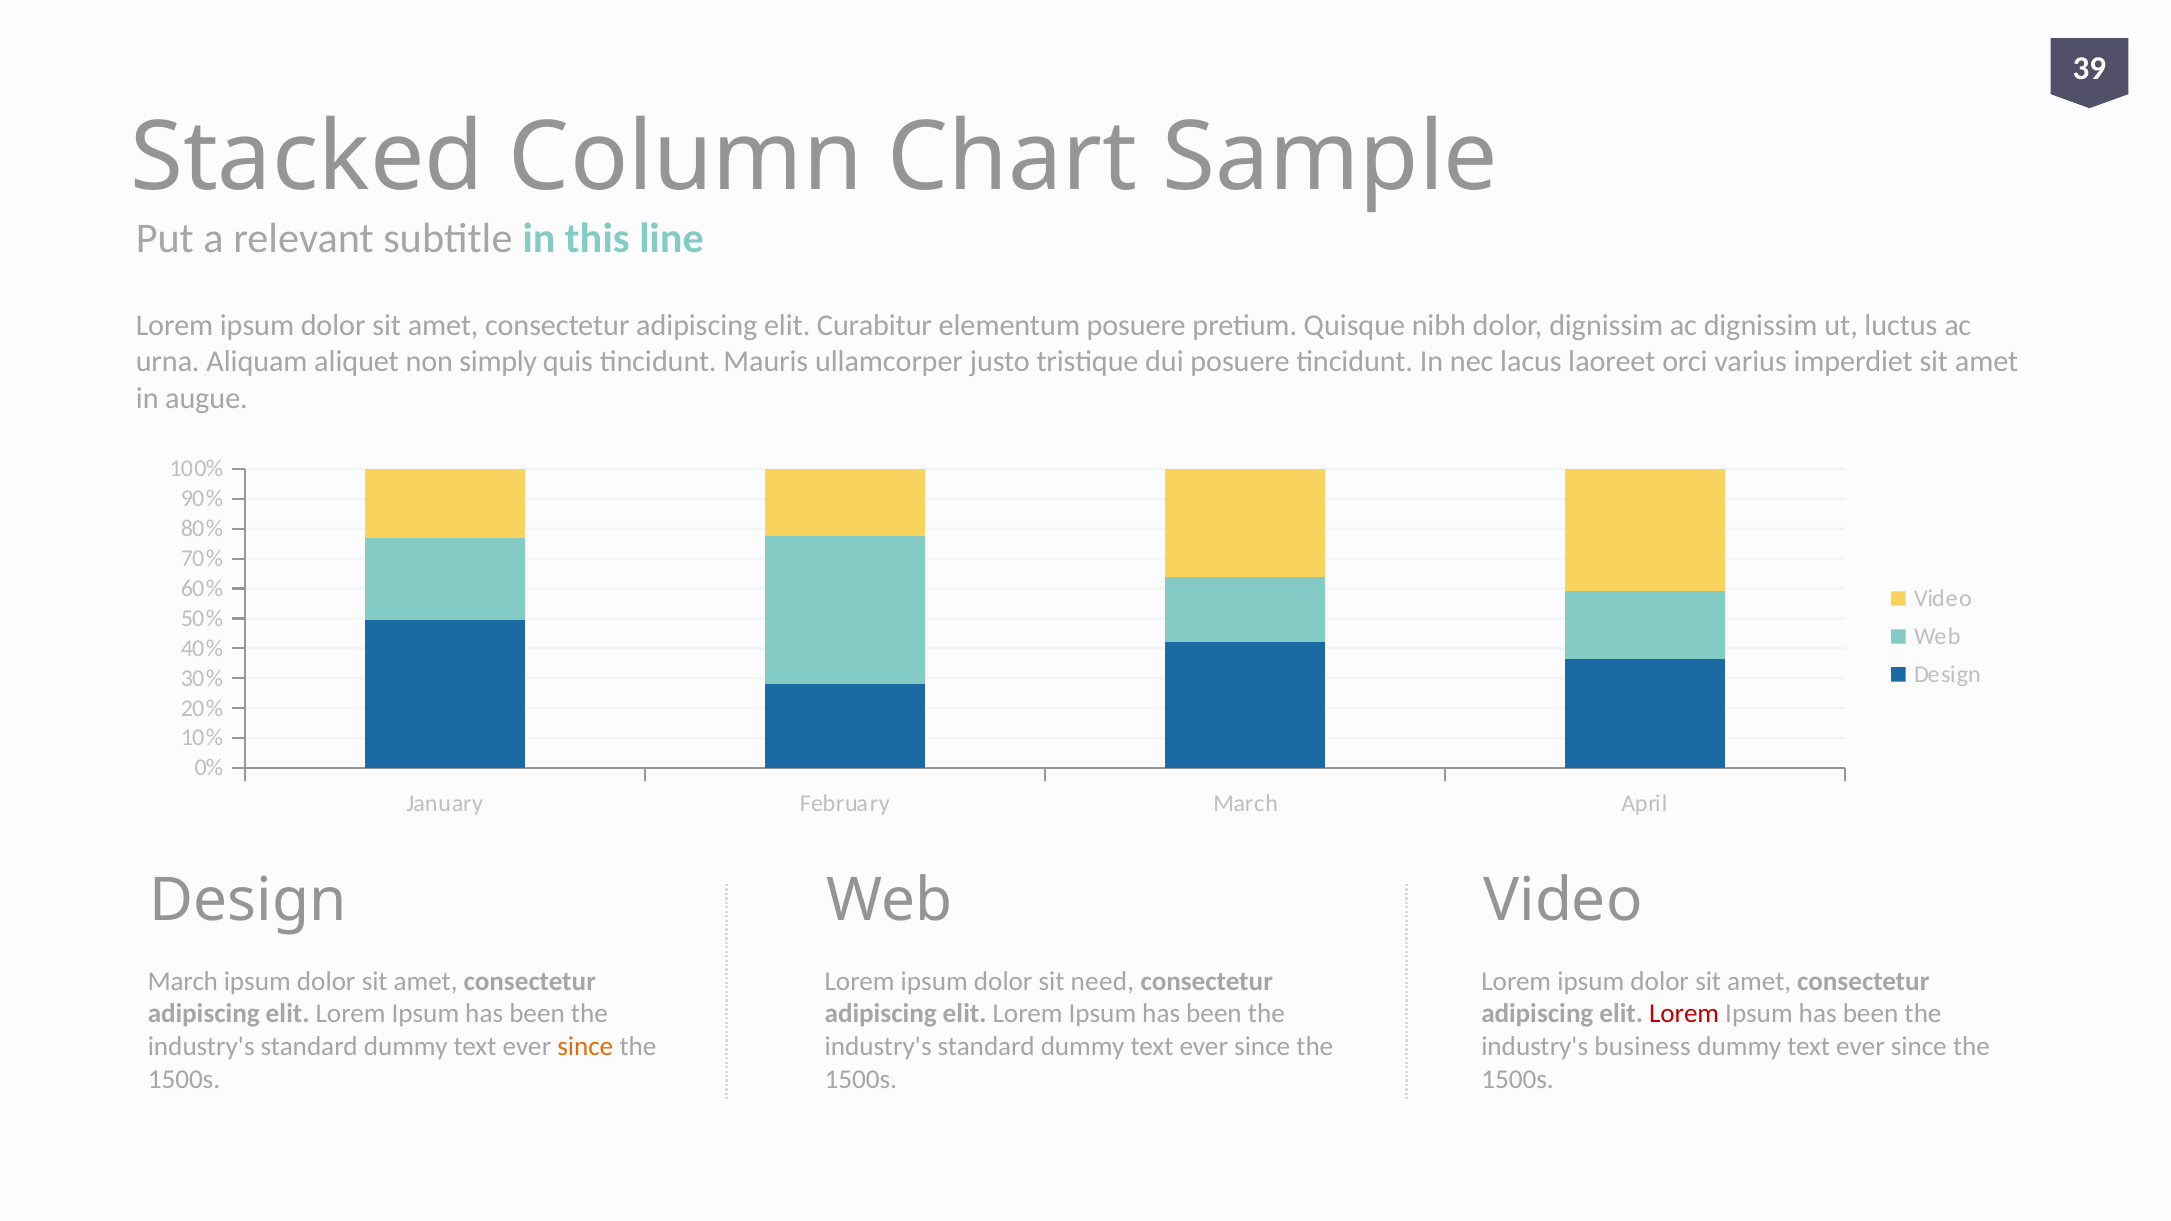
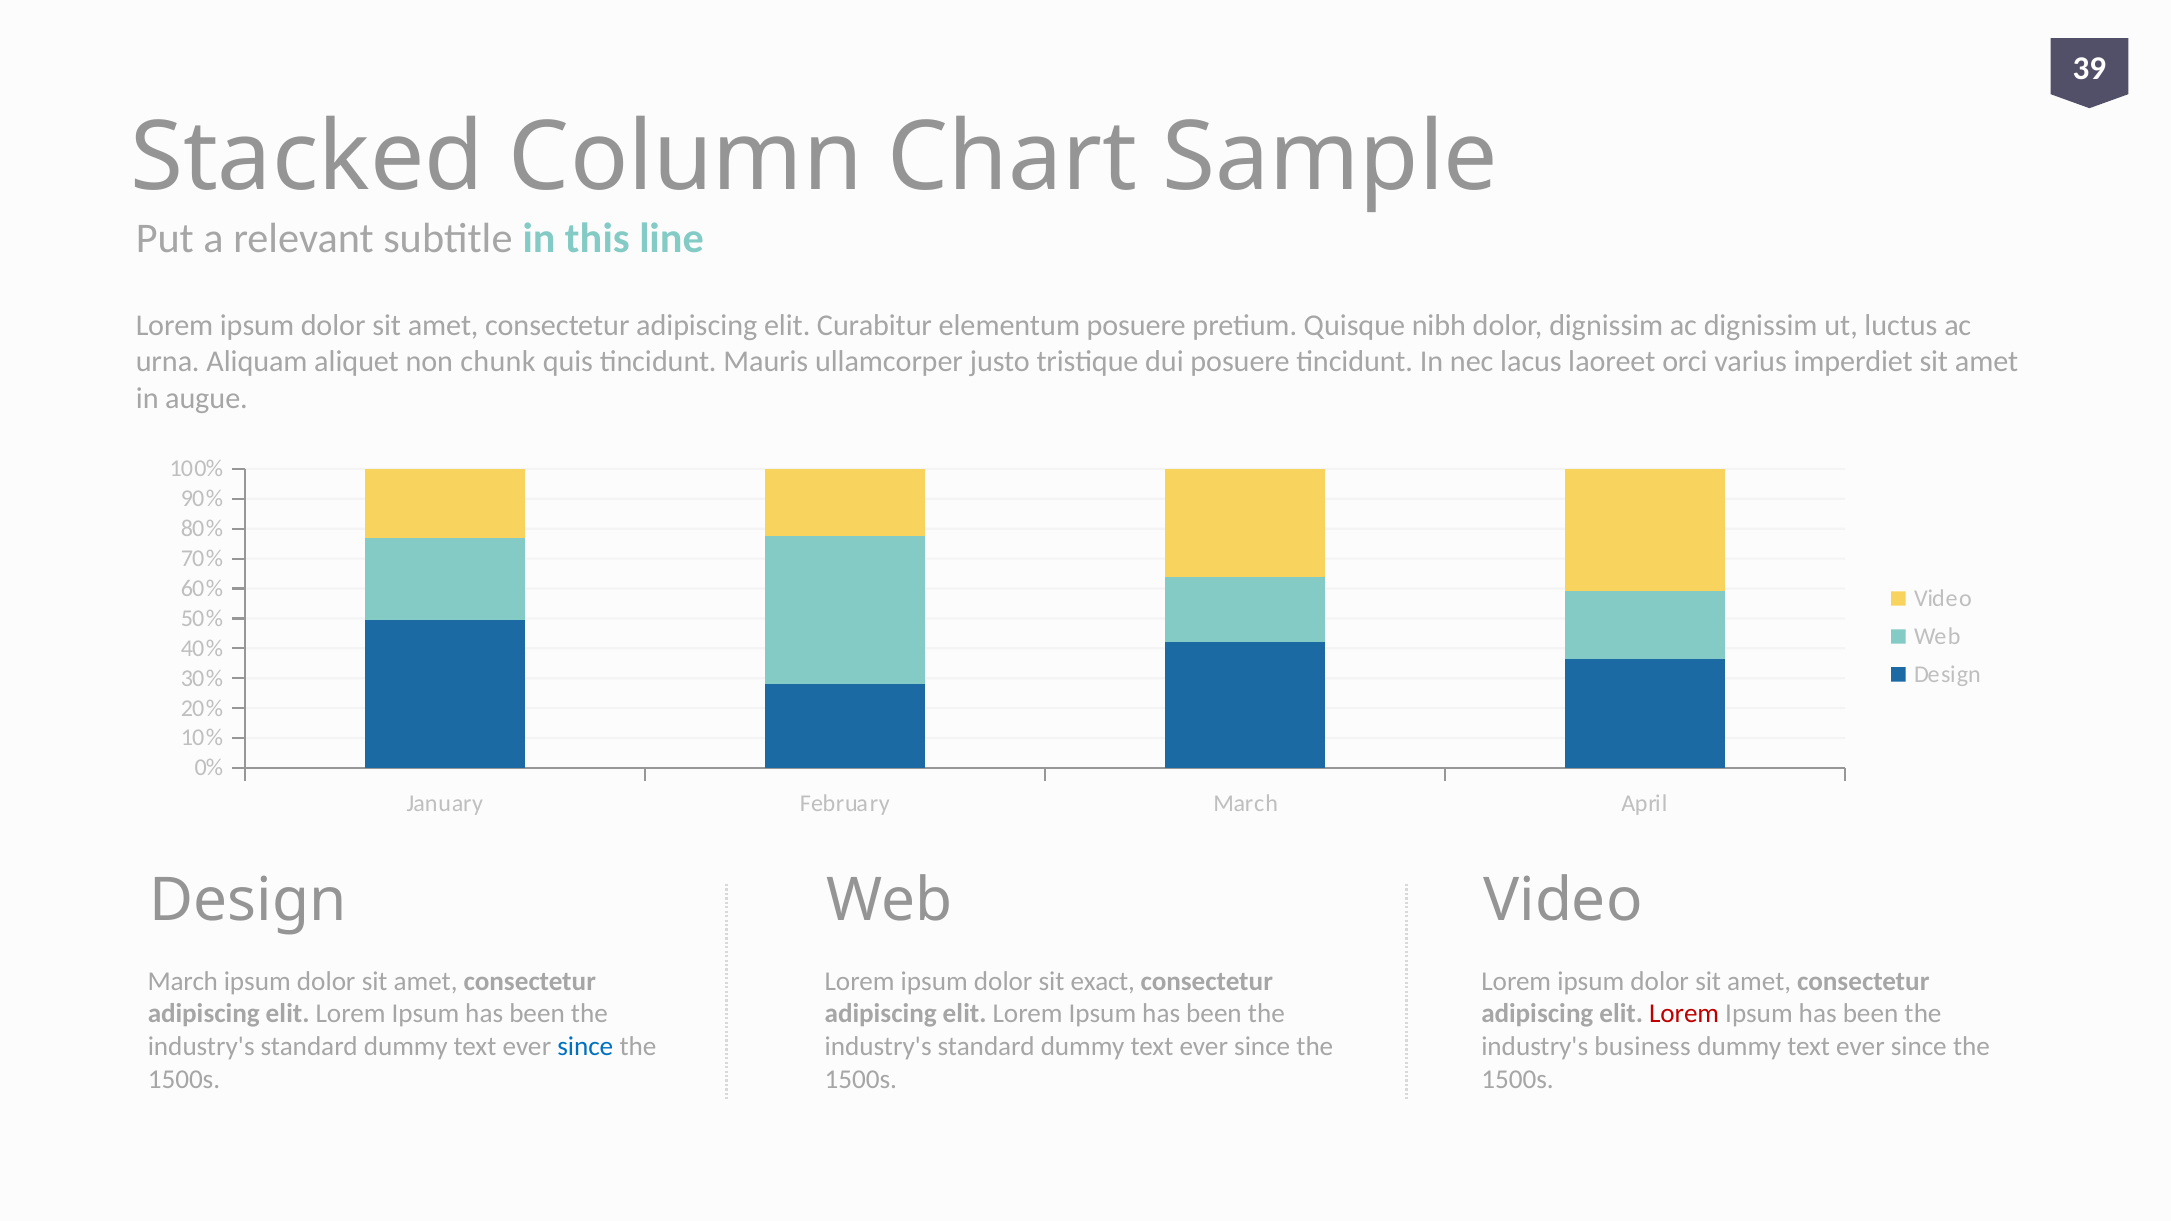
simply: simply -> chunk (498, 362)
need: need -> exact (1103, 982)
since colour: orange -> blue (585, 1047)
